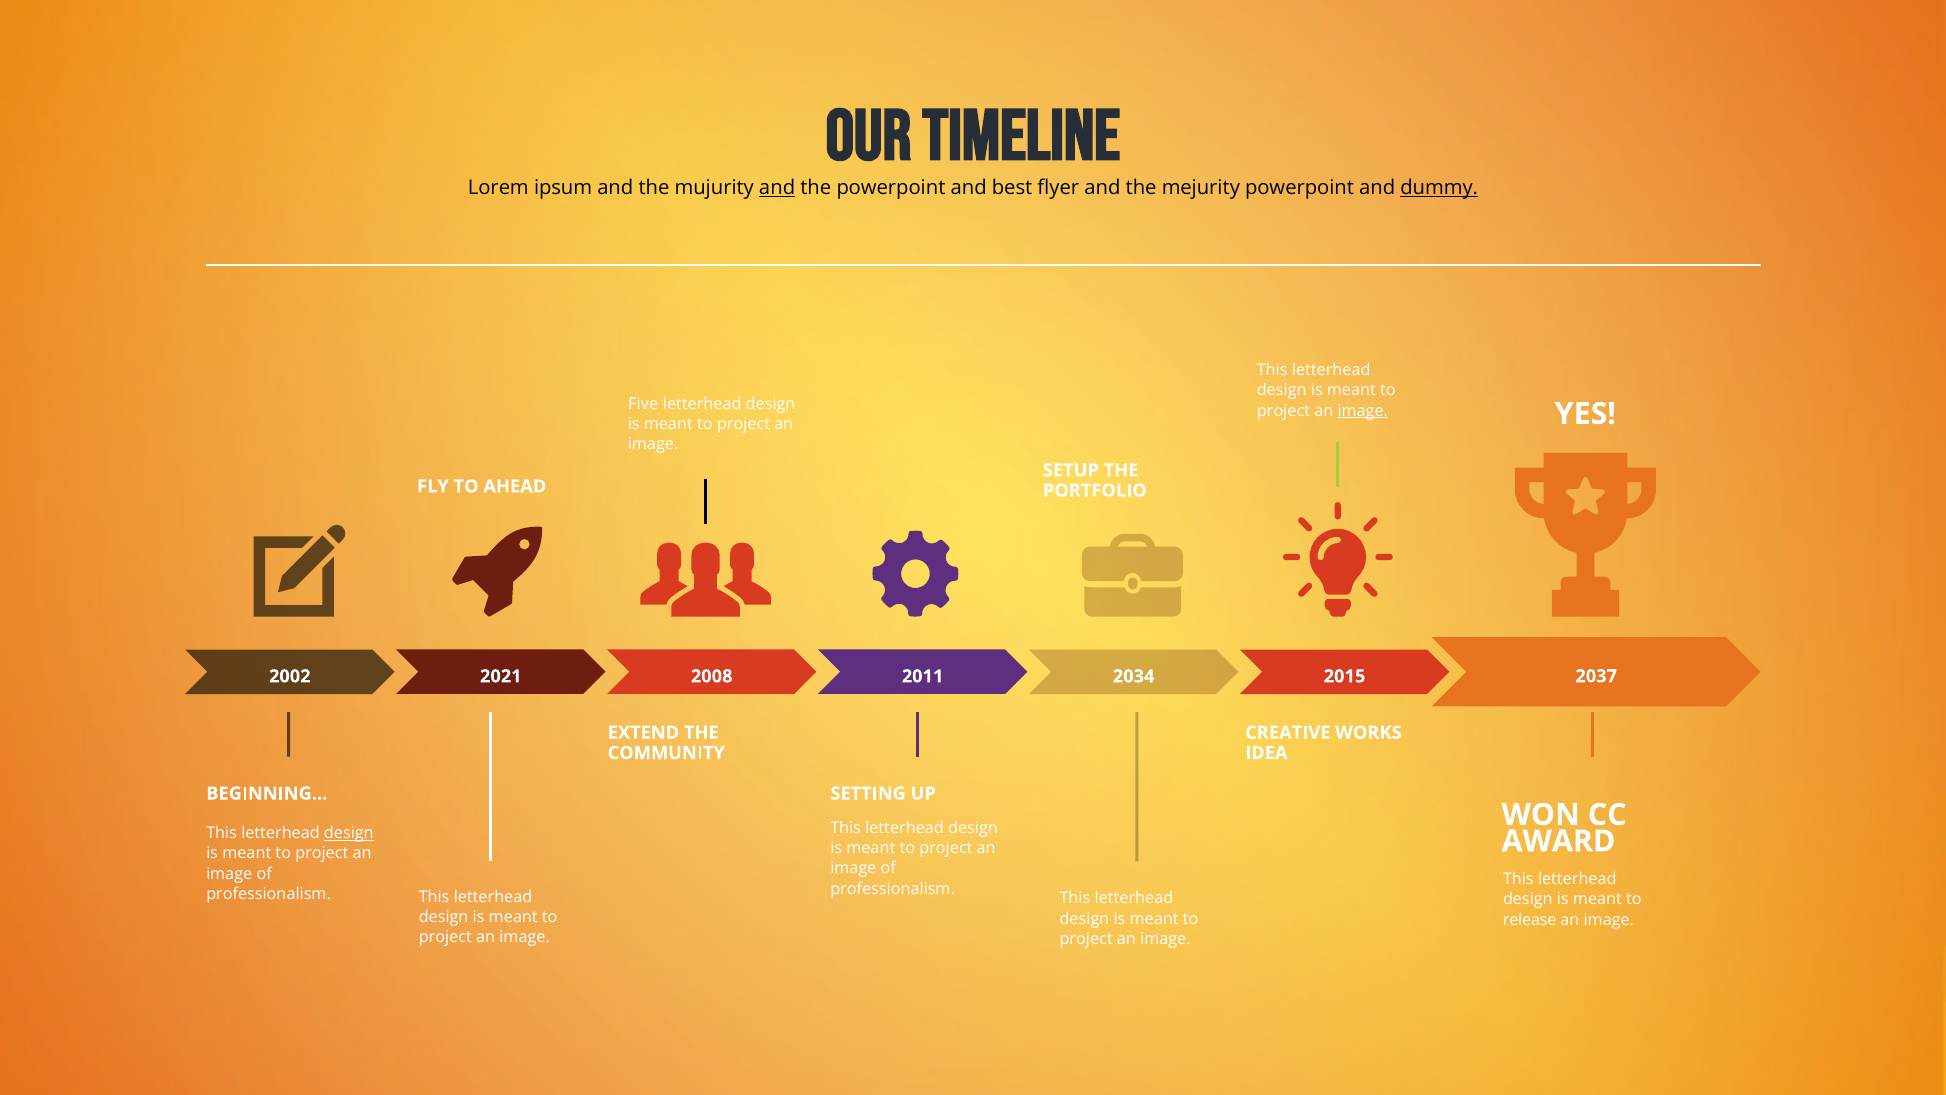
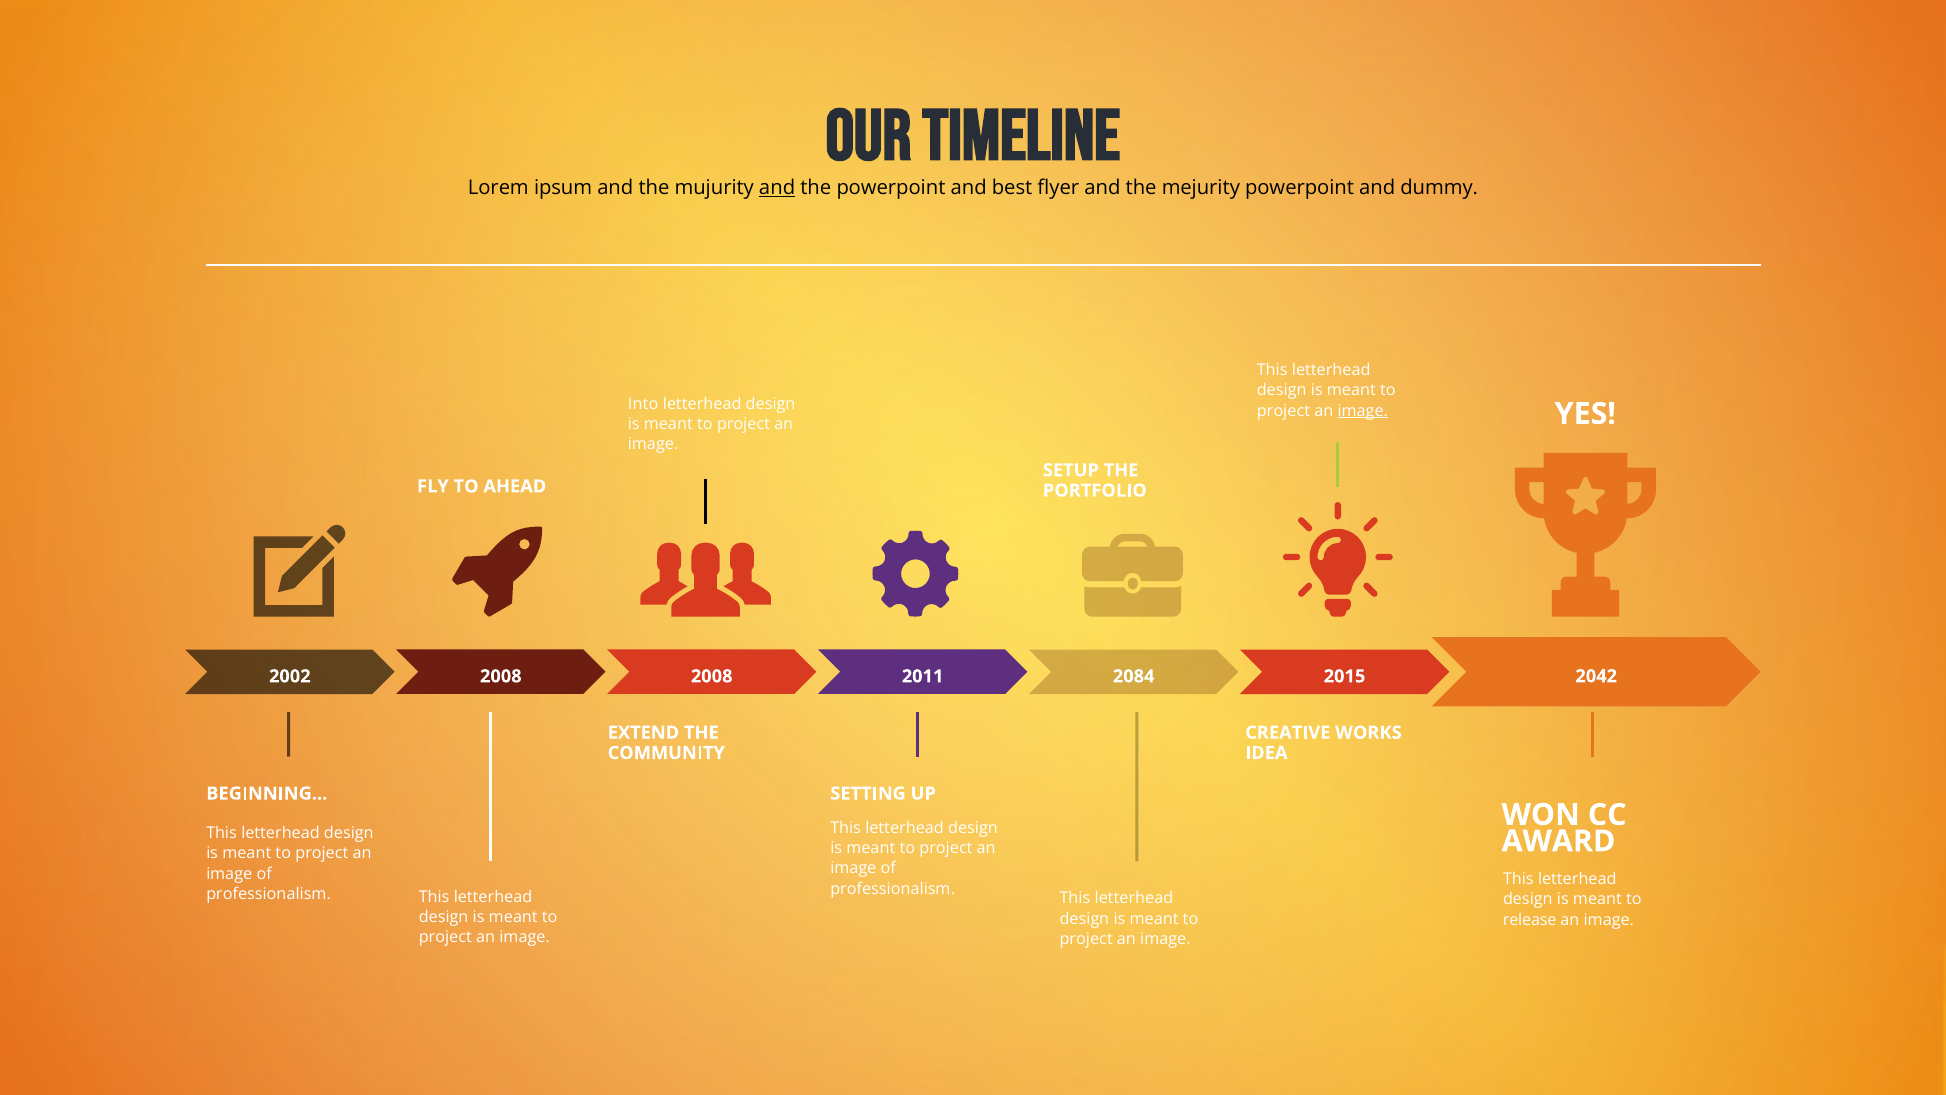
dummy underline: present -> none (1439, 188)
Five: Five -> Into (643, 404)
2002 2021: 2021 -> 2008 (501, 676)
2034: 2034 -> 2084 (1134, 676)
2037: 2037 -> 2042 (1596, 676)
design underline: present -> none (349, 833)
